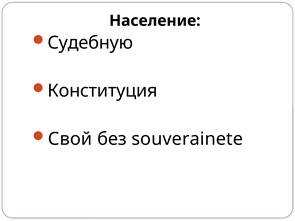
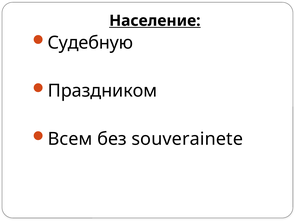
Население underline: none -> present (155, 21)
Конституция: Конституция -> Праздником (102, 91)
Свой: Свой -> Всем (70, 139)
